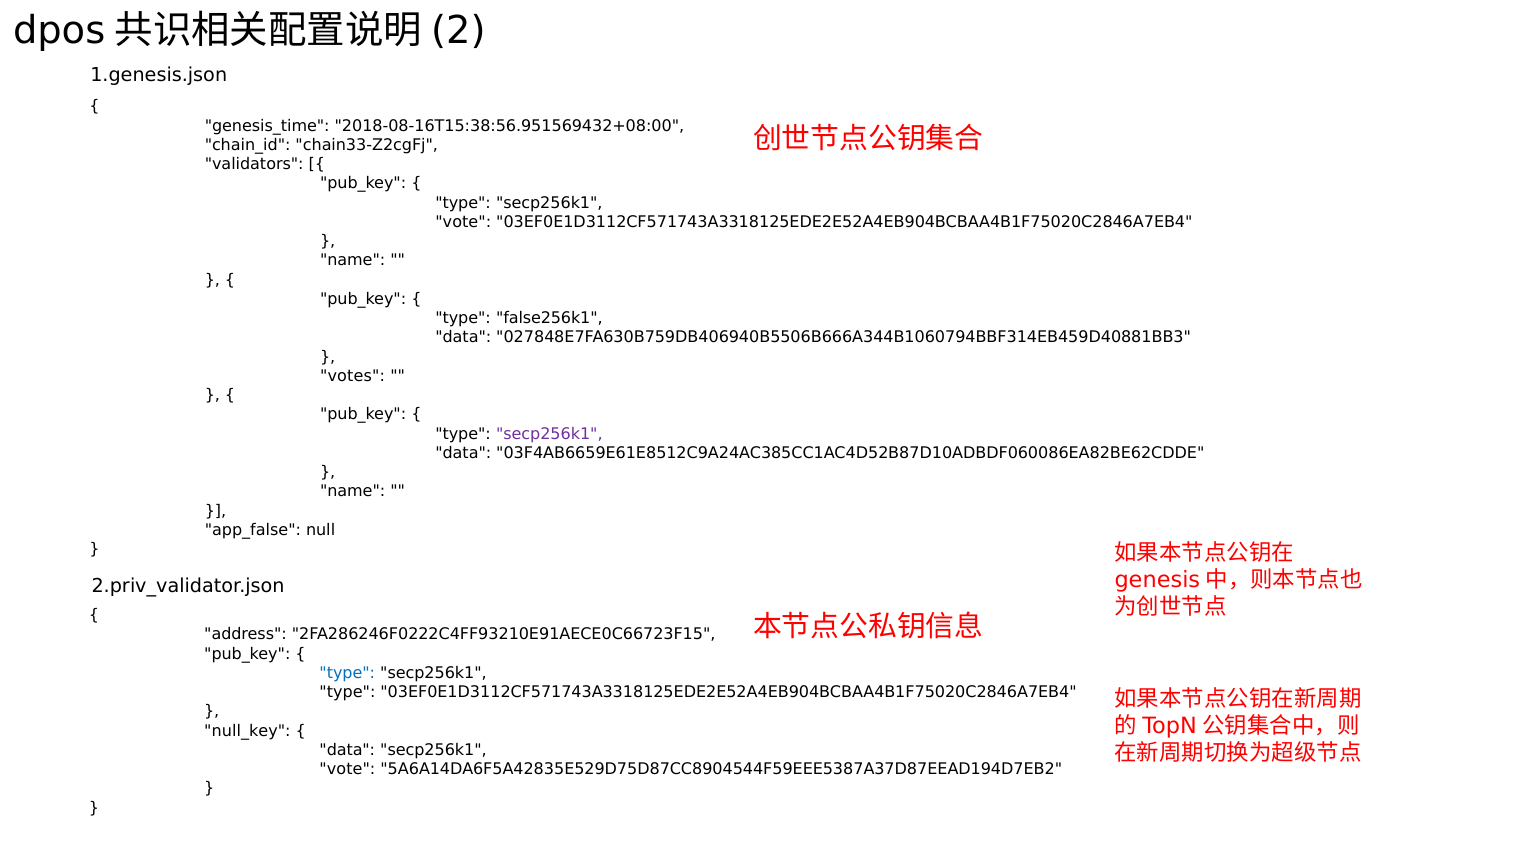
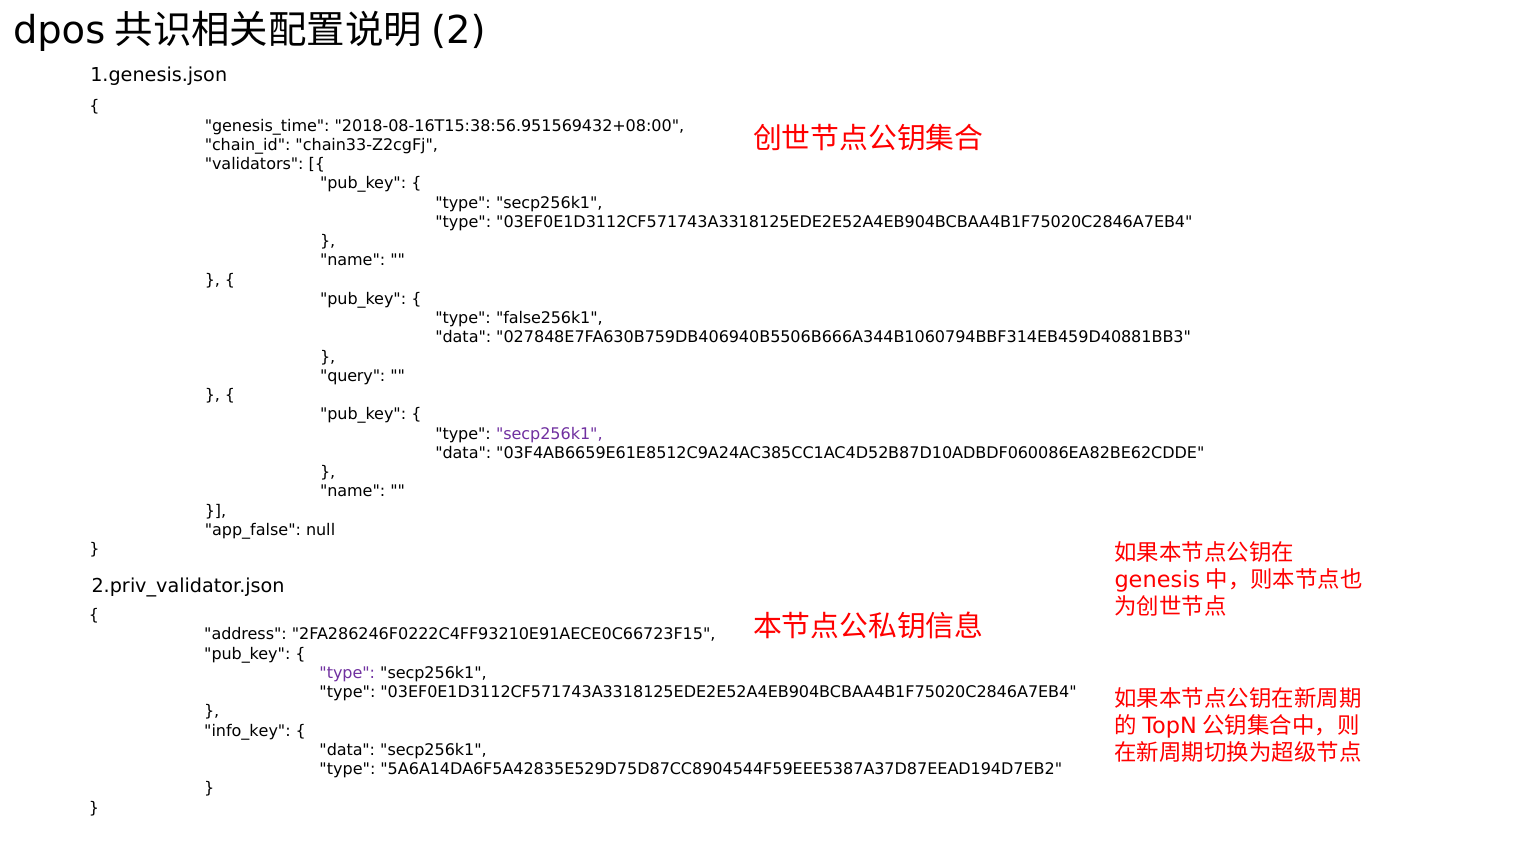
vote: vote -> type (463, 222)
votes: votes -> query (353, 376)
type colour: blue -> purple (347, 673)
null_key: null_key -> info_key (247, 730)
vote: vote -> type (347, 769)
